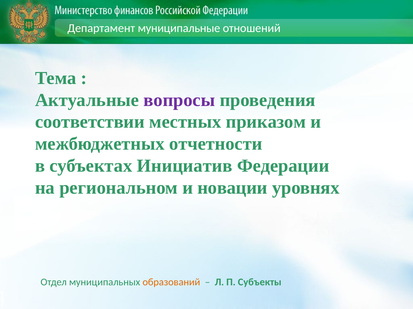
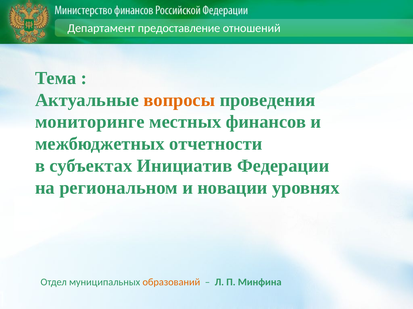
муниципальные: муниципальные -> предоставление (179, 28)
вопросы colour: purple -> orange (179, 100)
соответствии: соответствии -> мониторинге (90, 122)
приказом: приказом -> финансов (266, 122)
Субъекты: Субъекты -> Минфина (260, 283)
